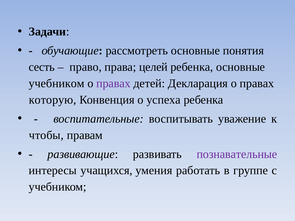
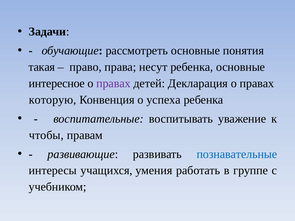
сесть: сесть -> такая (42, 67)
целей: целей -> несут (153, 67)
учебником: учебником -> интересное (57, 83)
познавательные colour: purple -> blue (237, 154)
